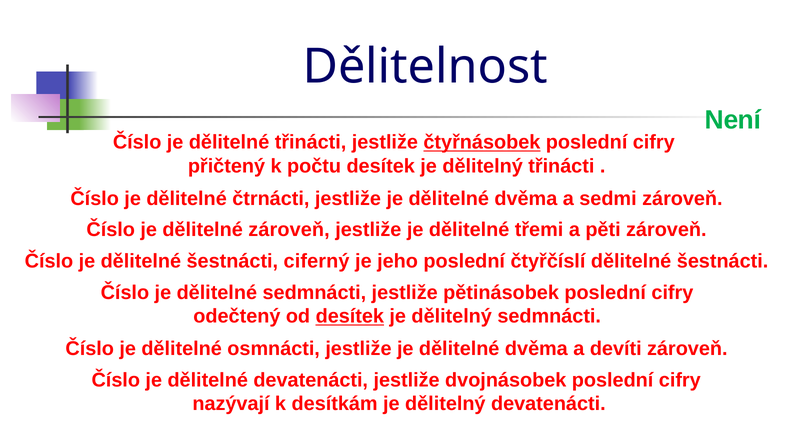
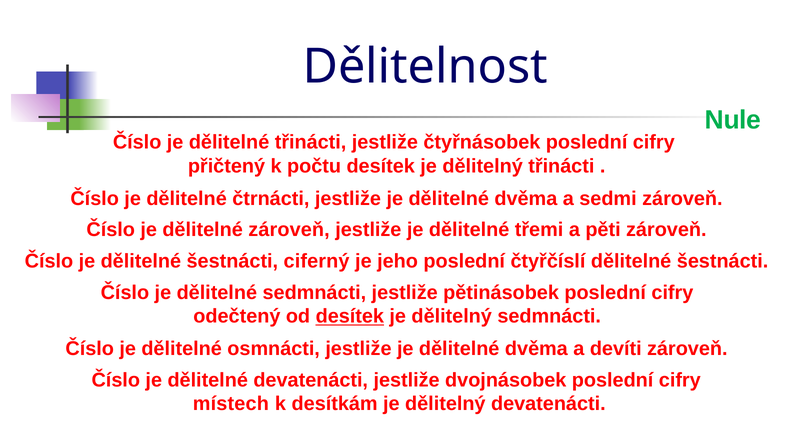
Není: Není -> Nule (733, 120)
čtyřnásobek underline: present -> none (482, 142)
nazývají: nazývají -> místech (231, 404)
